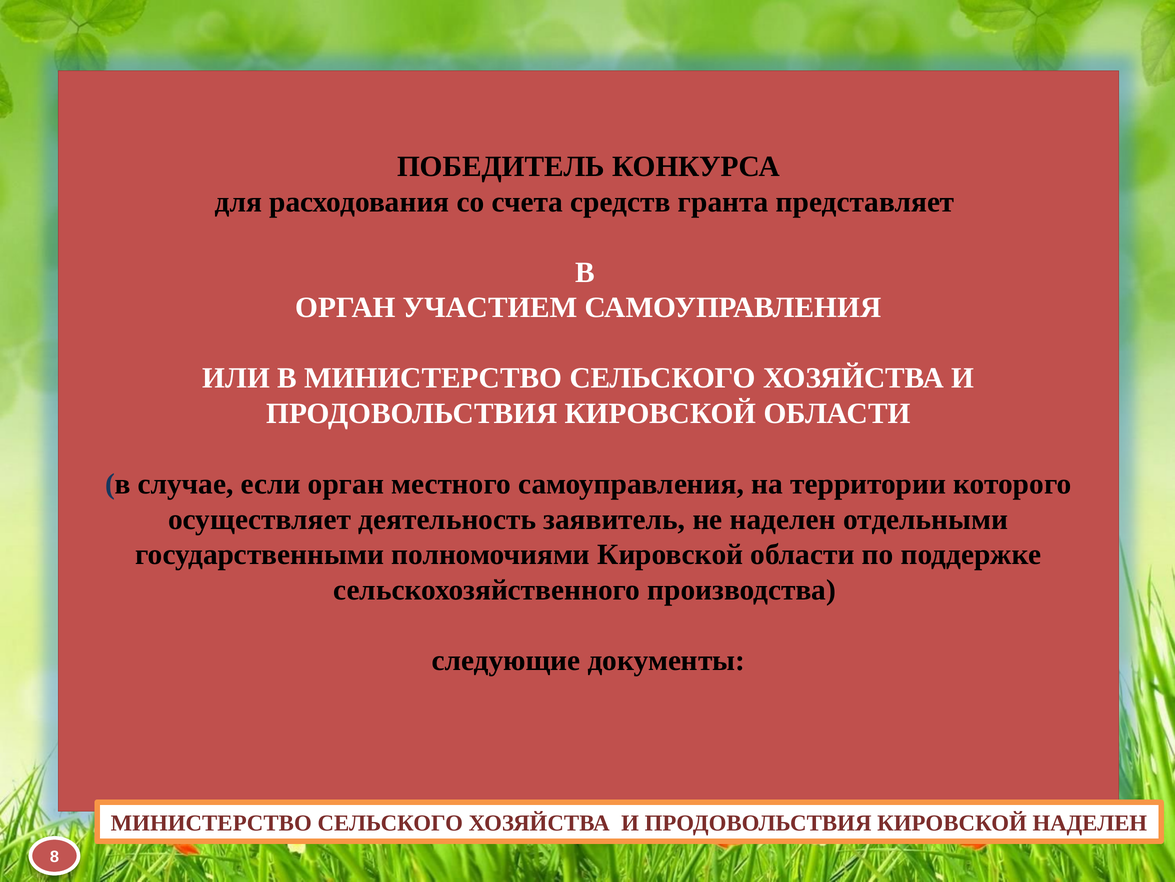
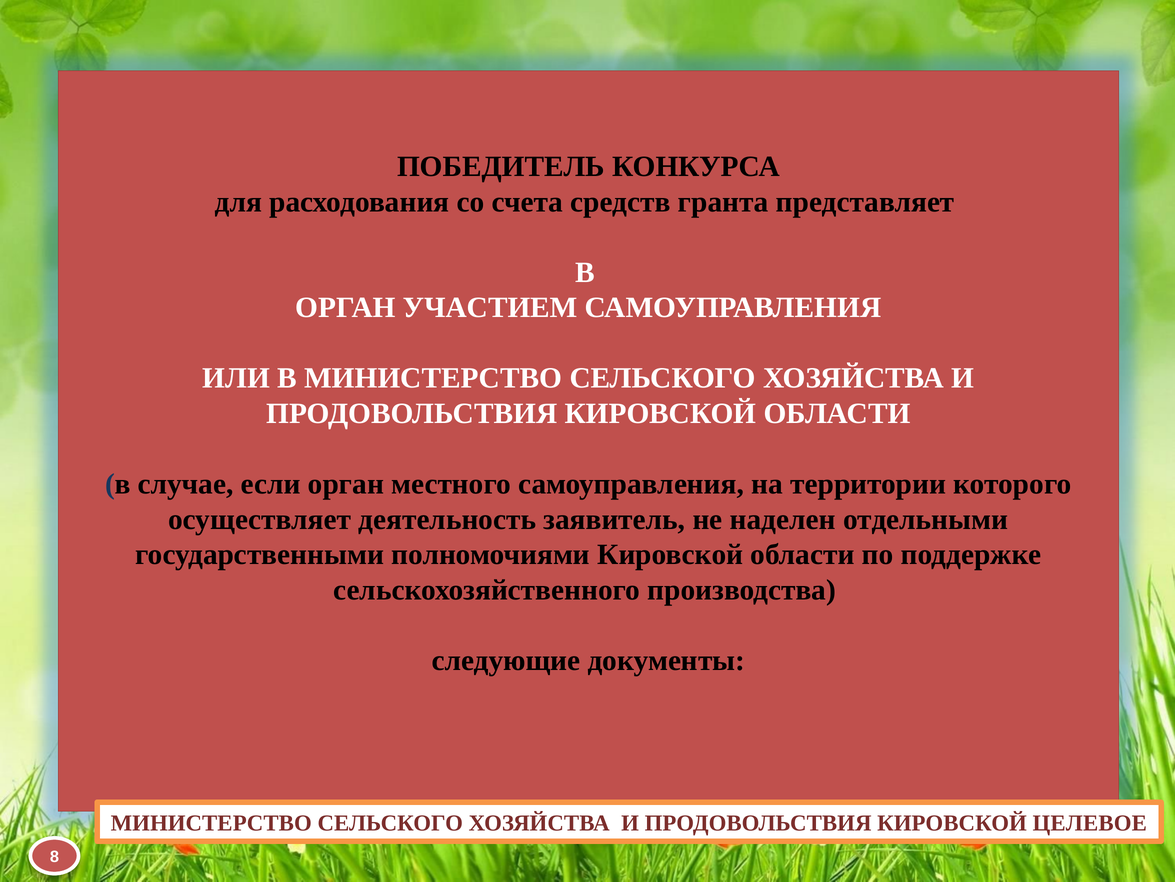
КИРОВСКОЙ НАДЕЛЕН: НАДЕЛЕН -> ЦЕЛЕВОЕ (1090, 823)
